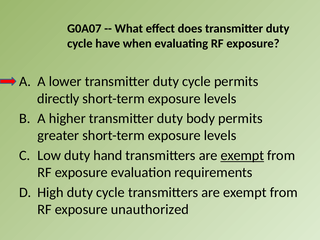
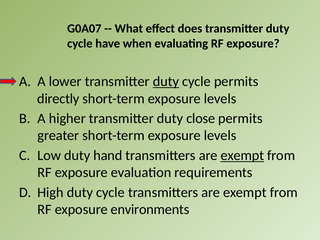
duty underline: none -> present (166, 81)
body: body -> close (201, 118)
unauthorized: unauthorized -> environments (150, 210)
